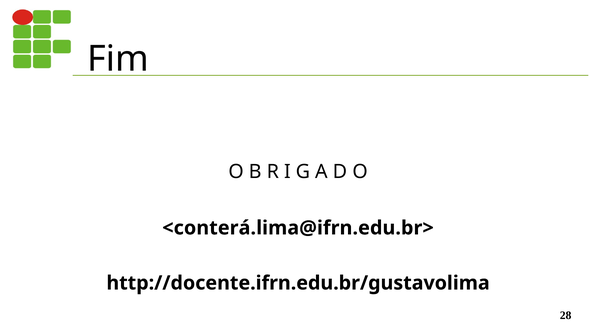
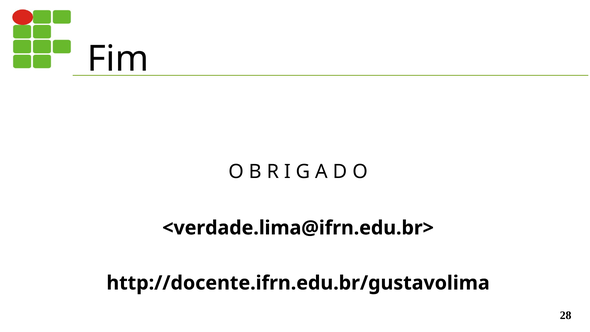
<conterá.lima@ifrn.edu.br>: <conterá.lima@ifrn.edu.br> -> <verdade.lima@ifrn.edu.br> (298, 228)
